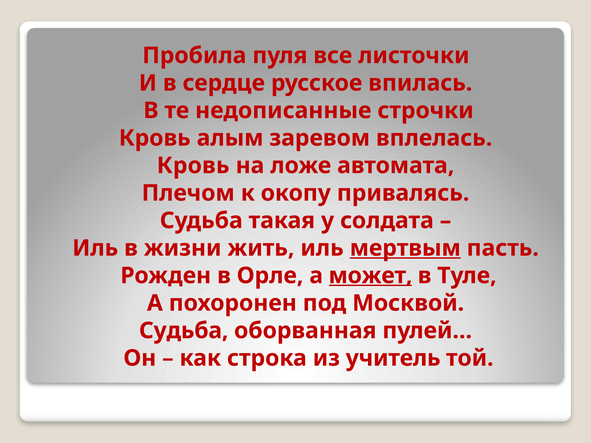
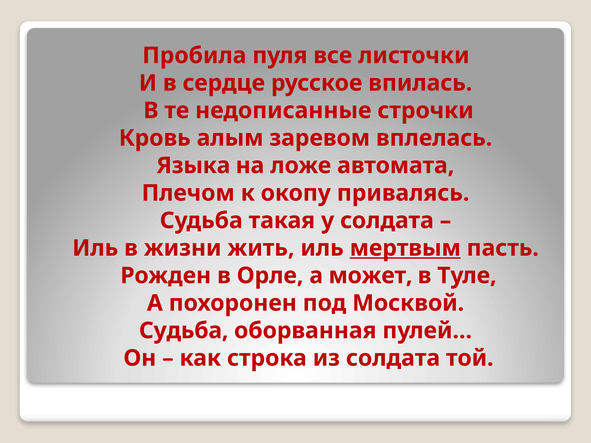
Кровь: Кровь -> Языка (193, 166)
может underline: present -> none (370, 276)
из учитель: учитель -> солдата (393, 358)
